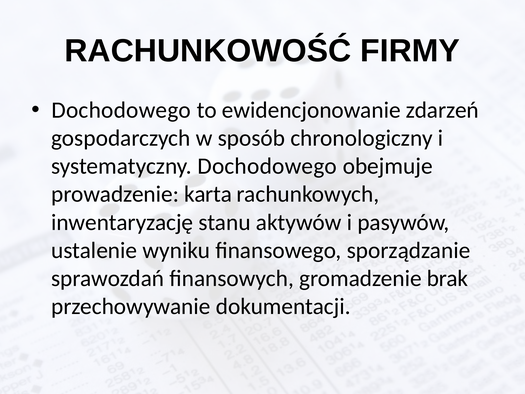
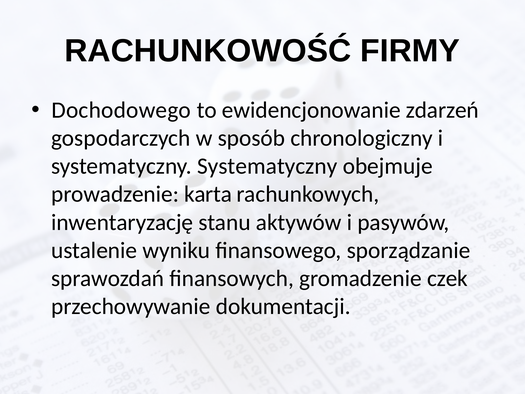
systematyczny Dochodowego: Dochodowego -> Systematyczny (267, 166)
brak: brak -> czek (447, 278)
